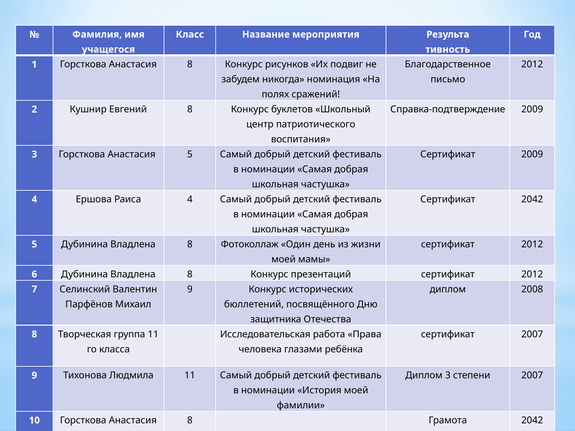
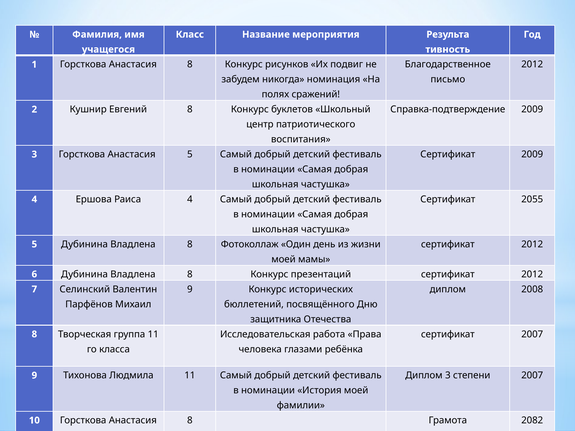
Сертификат 2042: 2042 -> 2055 (532, 199)
Грамота 2042: 2042 -> 2082 (532, 421)
